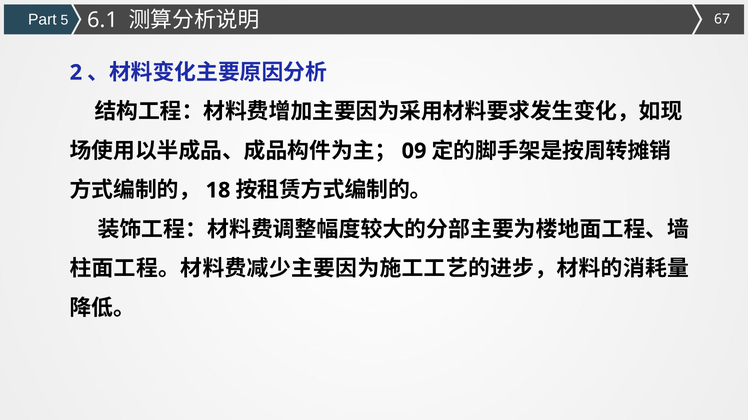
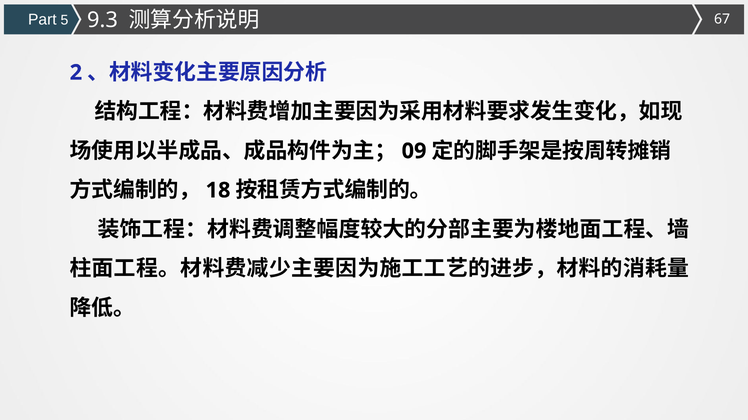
6.1: 6.1 -> 9.3 (102, 20)
